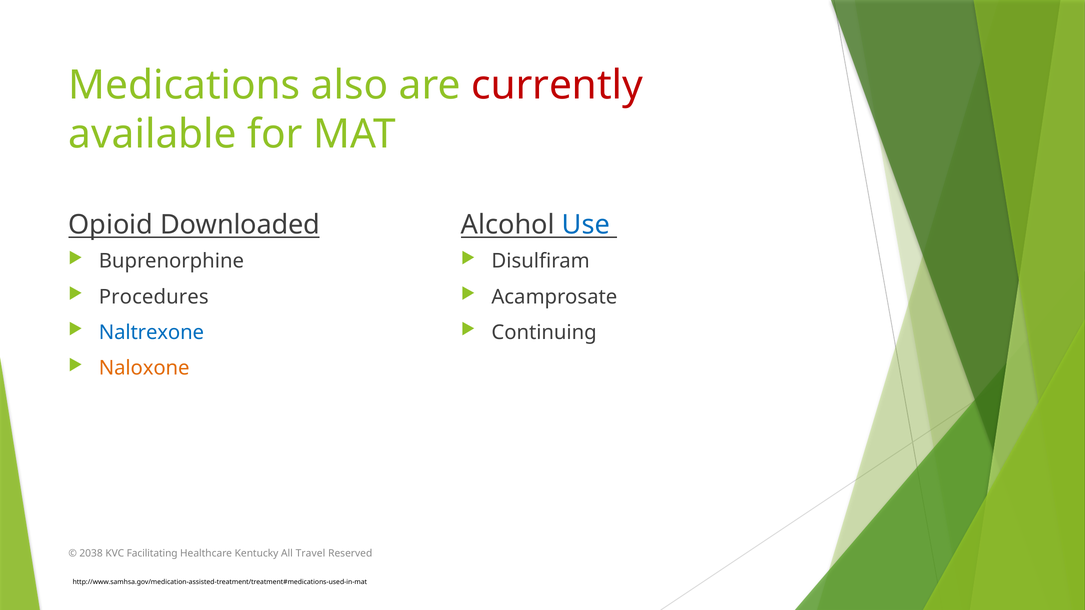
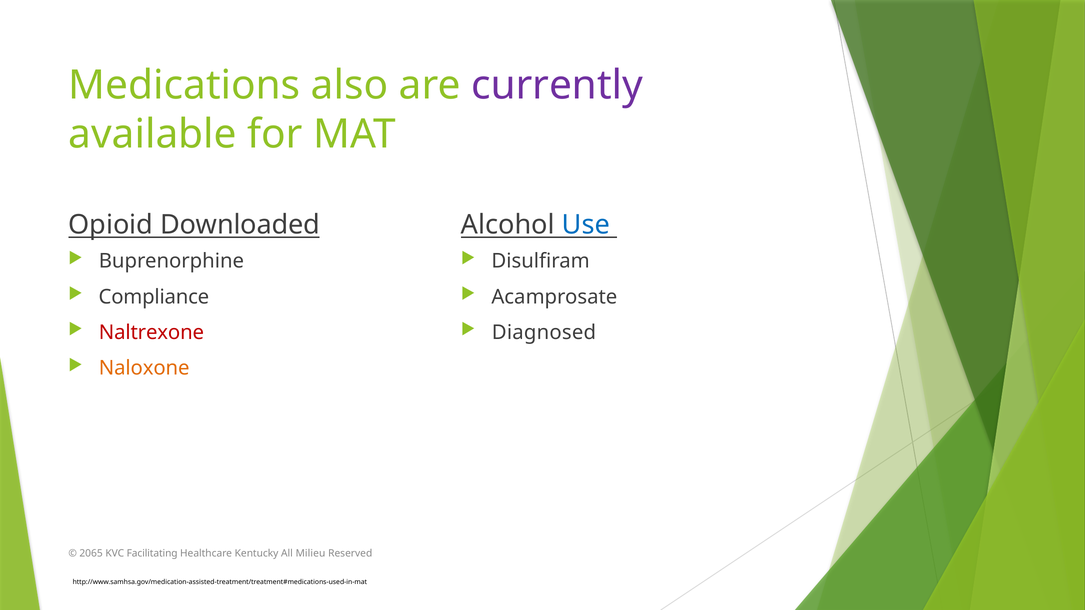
currently colour: red -> purple (557, 86)
Procedures: Procedures -> Compliance (154, 297)
Naltrexone colour: blue -> red (151, 333)
Continuing: Continuing -> Diagnosed (544, 333)
2038: 2038 -> 2065 (91, 554)
Travel: Travel -> Milieu (310, 554)
